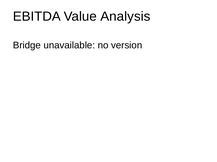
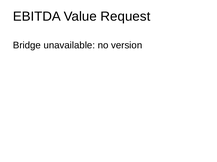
Analysis: Analysis -> Request (125, 16)
